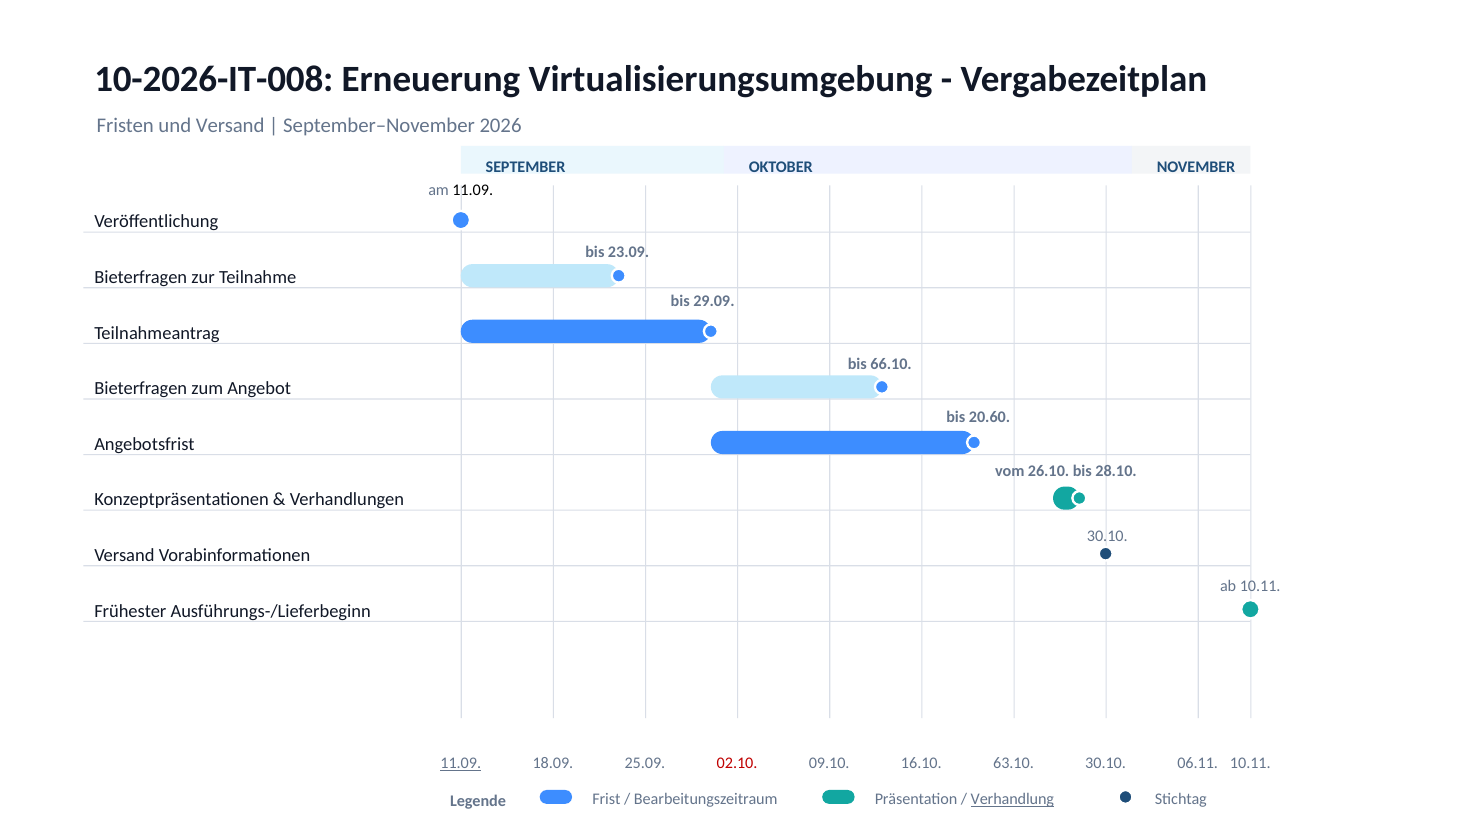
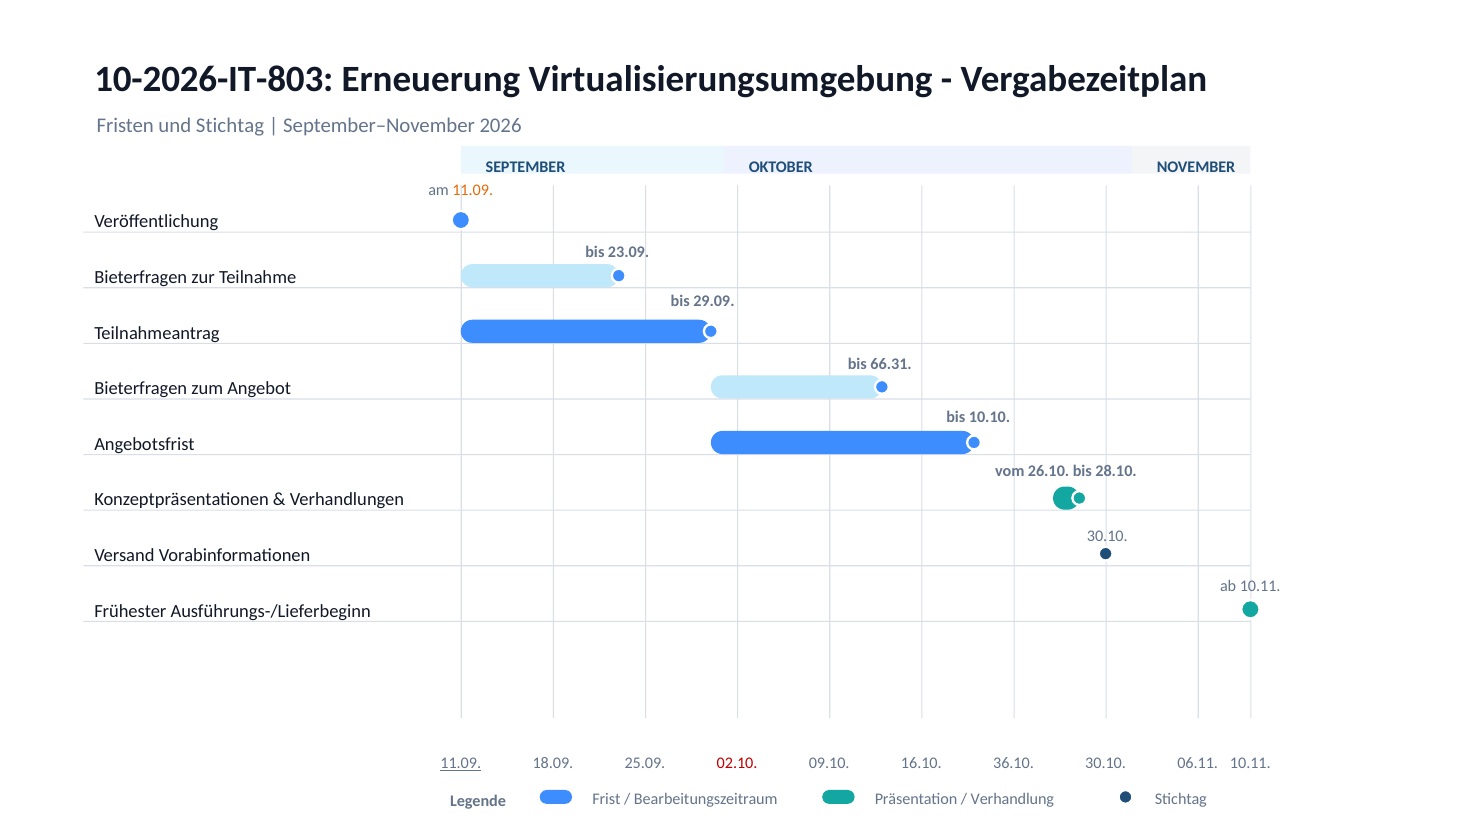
10-2026-IT-008: 10-2026-IT-008 -> 10-2026-IT-803 (214, 79)
und Versand: Versand -> Stichtag (230, 126)
11.09 colour: black -> orange (473, 190)
66.10: 66.10 -> 66.31 (891, 364)
20.60: 20.60 -> 10.10 (990, 417)
63.10: 63.10 -> 36.10 (1013, 763)
Verhandlung underline: present -> none (1012, 799)
